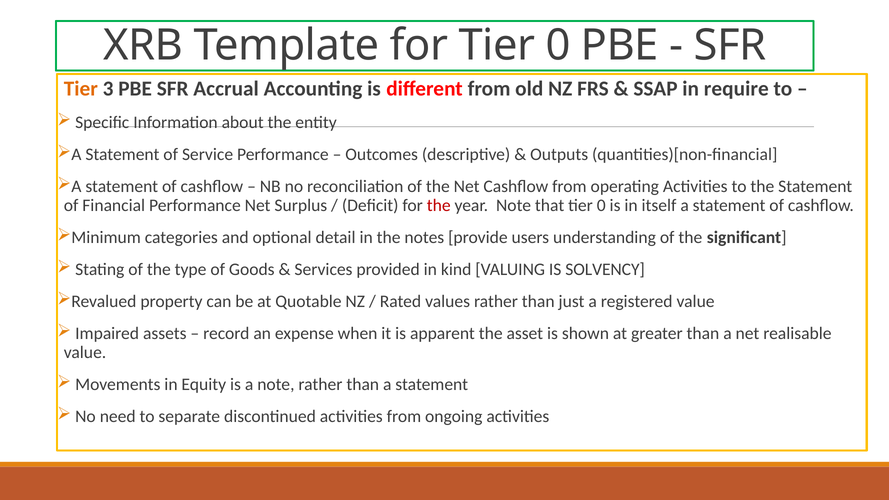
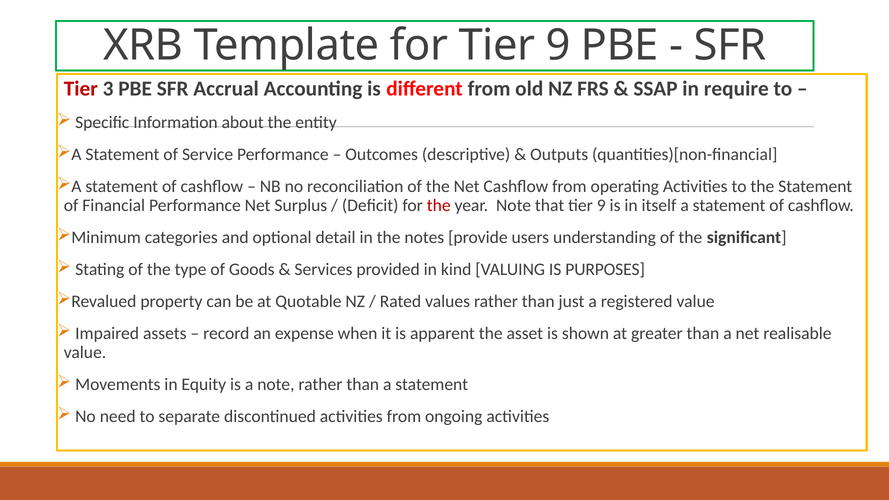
for Tier 0: 0 -> 9 (558, 45)
Tier colour: orange -> red (81, 89)
that tier 0: 0 -> 9 (601, 206)
SOLVENCY: SOLVENCY -> PURPOSES (605, 269)
